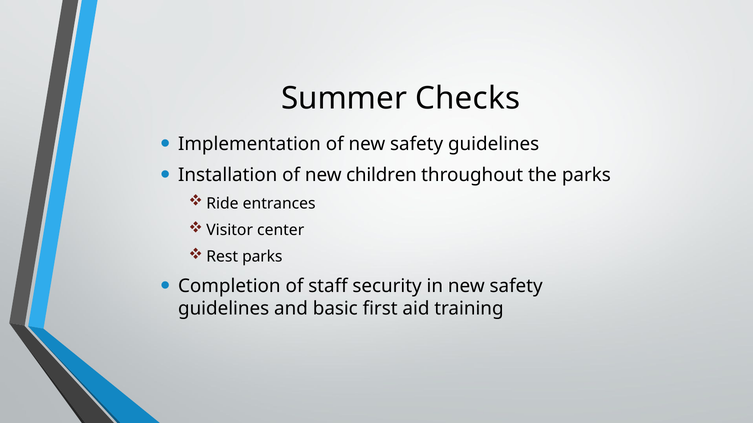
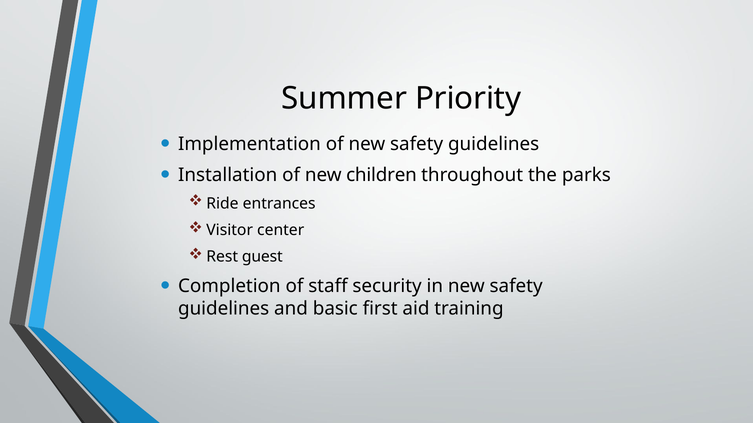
Checks: Checks -> Priority (468, 99)
Rest parks: parks -> guest (262, 257)
